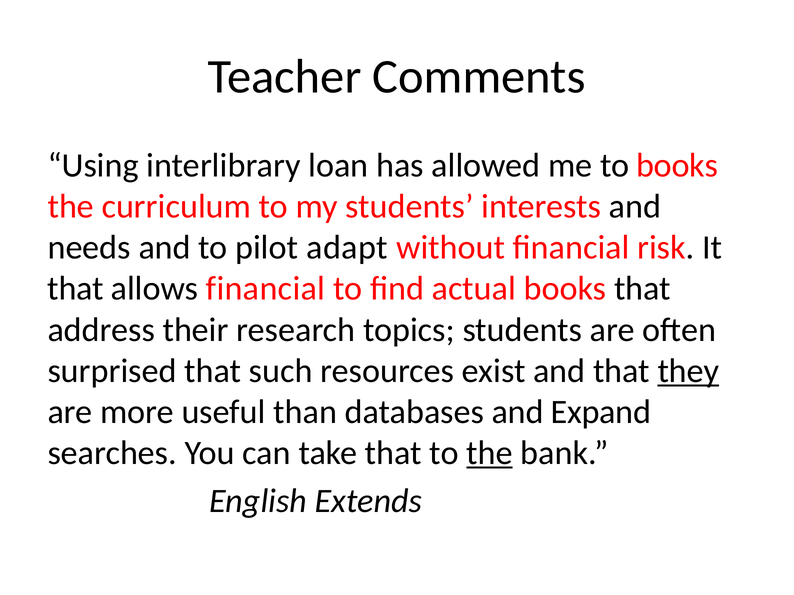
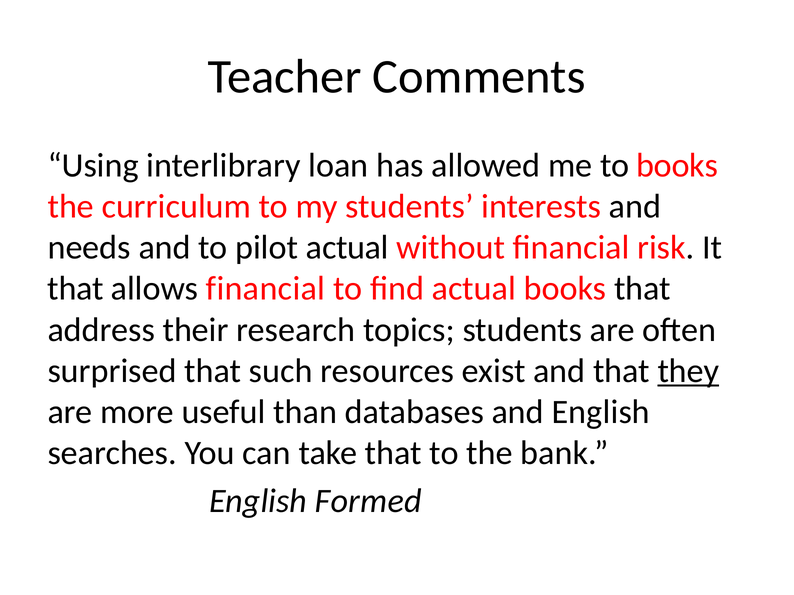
pilot adapt: adapt -> actual (347, 248)
and Expand: Expand -> English (601, 412)
the underline: present -> none (489, 453)
Extends: Extends -> Formed (368, 501)
